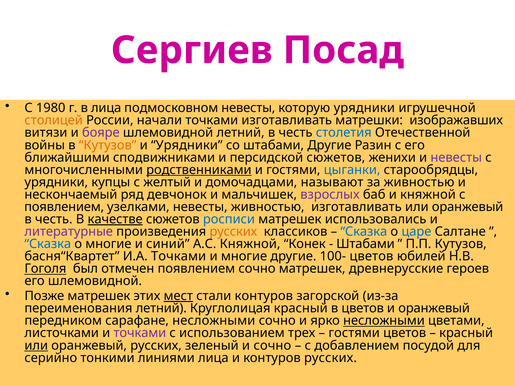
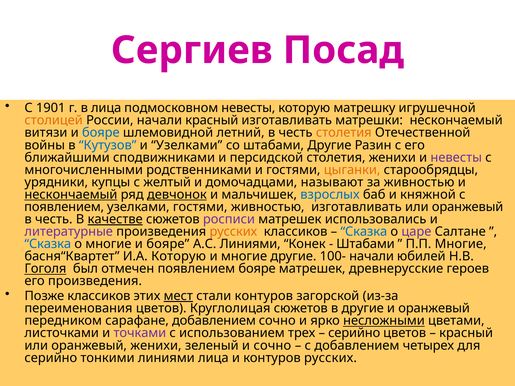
1980: 1980 -> 1901 (51, 108)
которую урядники: урядники -> матрешку (364, 108)
начали точками: точками -> красный (212, 120)
матрешки изображавших: изображавших -> нескончаемый (456, 120)
бояре colour: purple -> blue (101, 133)
столетия colour: blue -> orange (344, 133)
Кутузов colour: orange -> blue (108, 145)
и Урядники: Урядники -> Узелками (187, 145)
персидской сюжетов: сюжетов -> столетия (336, 158)
родственниками underline: present -> none (199, 170)
цыганки colour: blue -> orange (352, 170)
нескончаемый underline: none -> present (71, 195)
девчонок underline: none -> present (177, 195)
взрослых colour: purple -> blue (330, 195)
узелками невесты: невесты -> гостями (200, 207)
росписи colour: blue -> purple (229, 219)
царе colour: blue -> purple (416, 232)
синий: синий -> бояре (168, 244)
А.С Княжной: Княжной -> Линиями (250, 244)
П.П Кутузов: Кутузов -> Многие (461, 244)
И.А Точками: Точками -> Которую (179, 257)
100- цветов: цветов -> начали (372, 257)
появлением сочно: сочно -> бояре (257, 269)
его шлемовидной: шлемовидной -> произведения (95, 281)
Позже матрешек: матрешек -> классиков (99, 296)
переименования летний: летний -> цветов (161, 309)
Круглолицая красный: красный -> сюжетов (301, 309)
в цветов: цветов -> другие (363, 309)
сарафане несложными: несложными -> добавлением (214, 321)
гостями: гостями -> серийно (354, 333)
или underline: present -> none (36, 346)
оранжевый русских: русских -> женихи (156, 346)
посудой: посудой -> четырех (428, 346)
